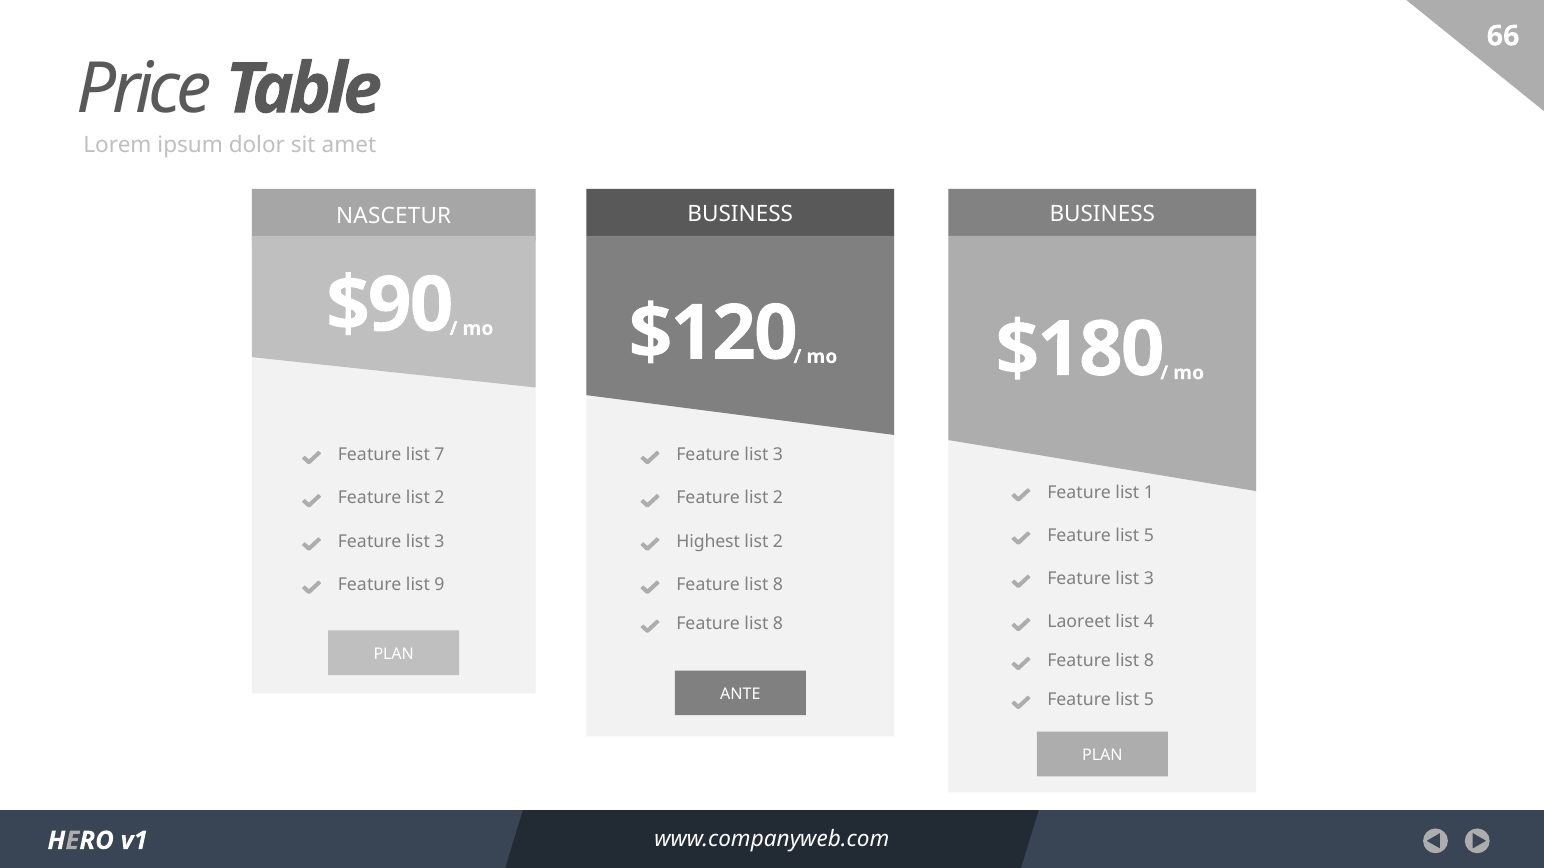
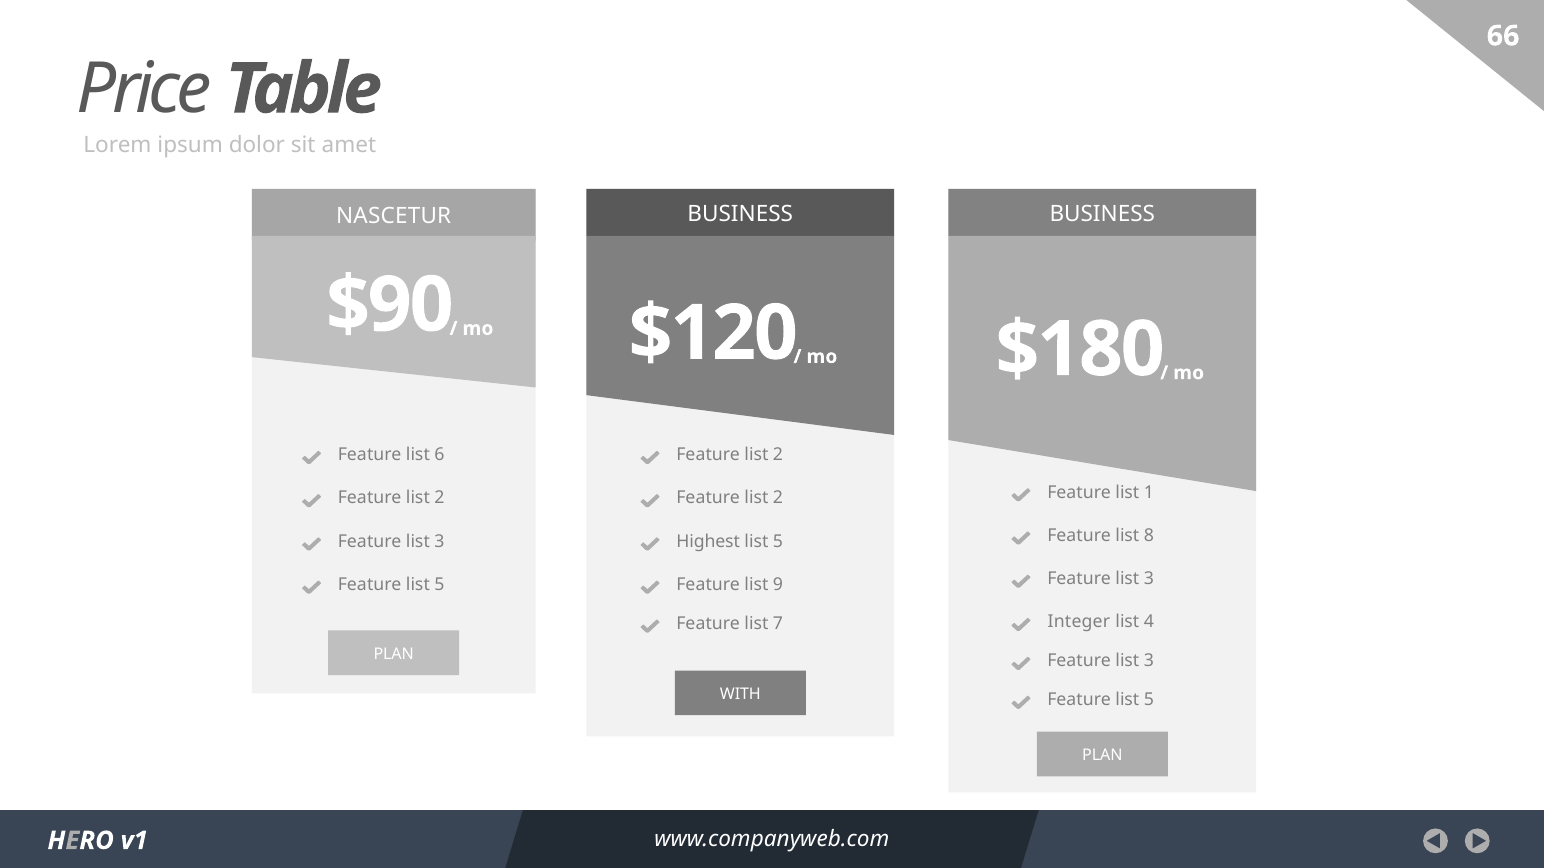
7: 7 -> 6 (440, 455)
3: 3 -> 2 (778, 455)
5: 5 -> 8 (1149, 536)
2: 2 -> 5 (778, 542)
9: 9 -> 5 (440, 585)
8: 8 -> 9 (778, 585)
Laoreet: Laoreet -> Integer (1079, 622)
8: 8 -> 7 (778, 624)
8: 8 -> 3 (1149, 661)
ANTE: ANTE -> WITH (740, 694)
